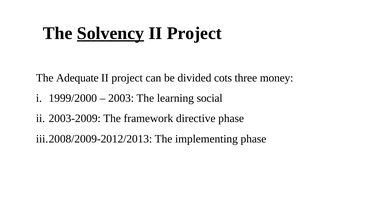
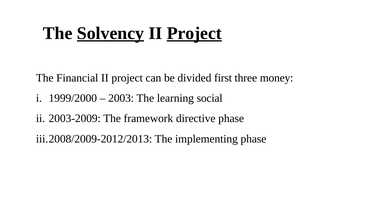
Project underline: none -> present (194, 33)
Adequate: Adequate -> Financial (77, 78)
cots: cots -> first (223, 78)
